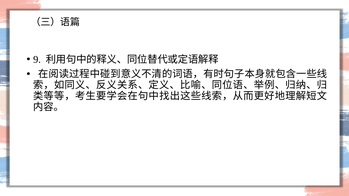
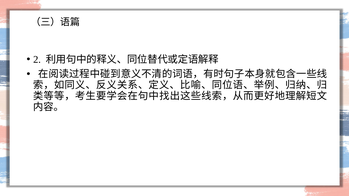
9: 9 -> 2 (37, 60)
